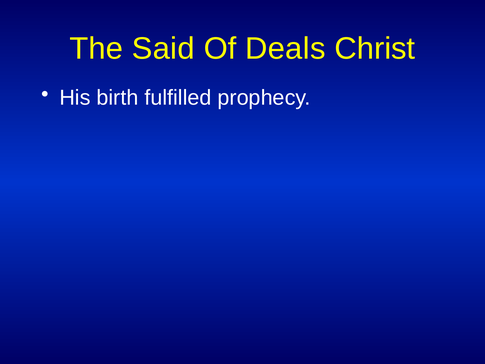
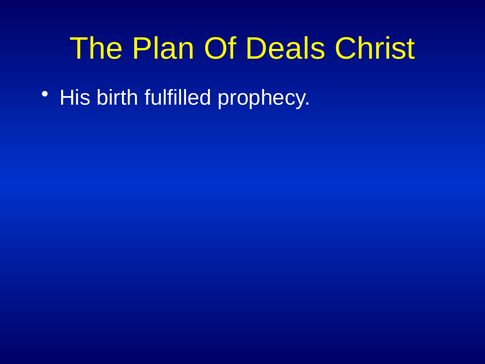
Said: Said -> Plan (163, 49)
